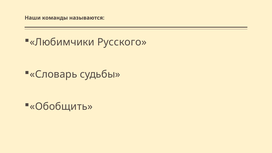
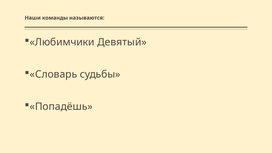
Русского: Русского -> Девятый (122, 42)
Обобщить: Обобщить -> Попадёшь (61, 107)
